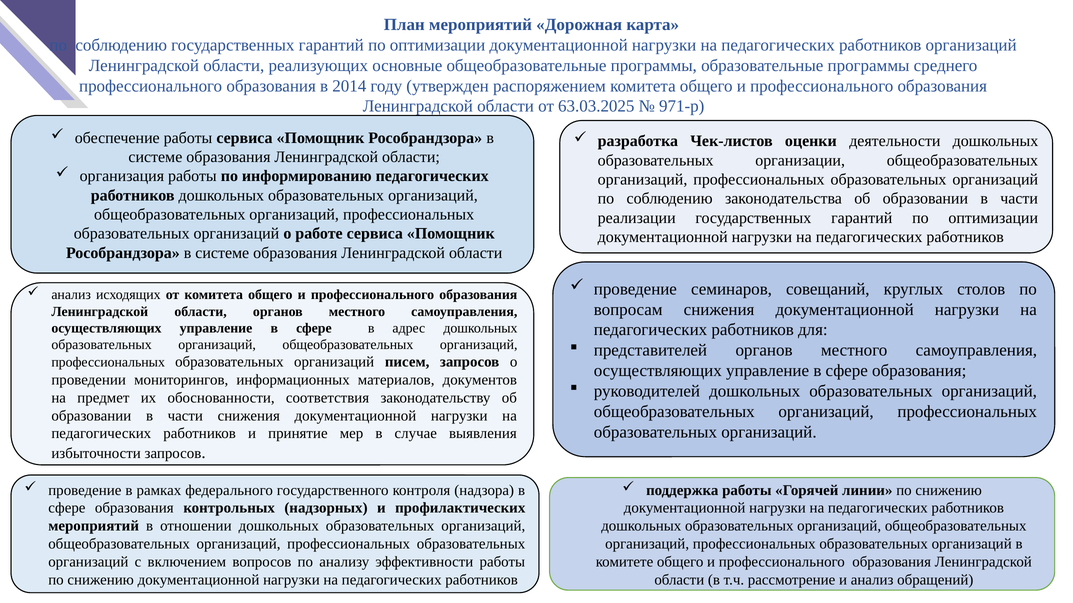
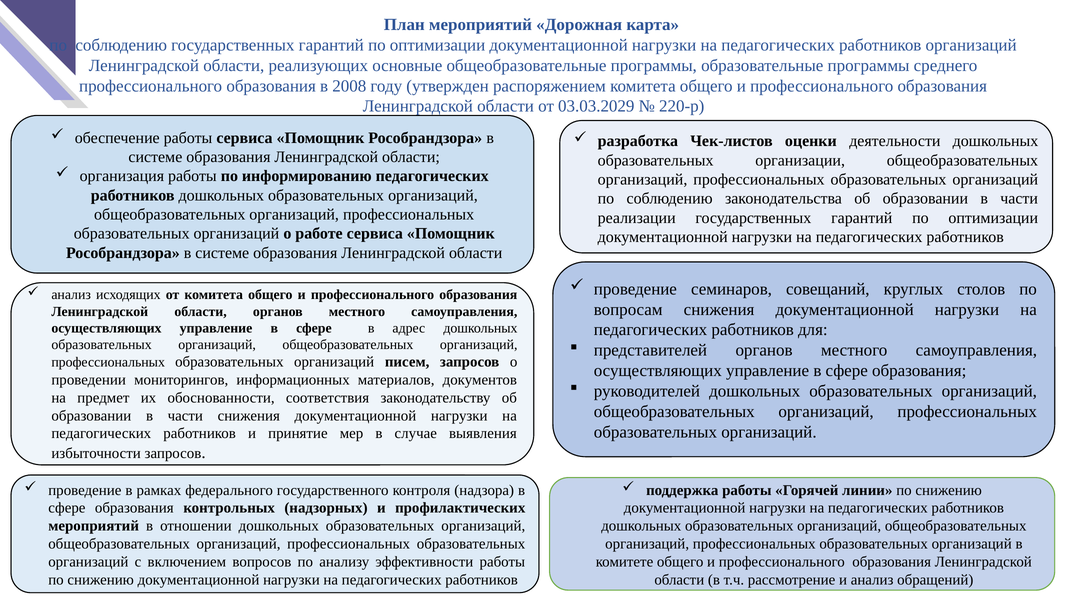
2014: 2014 -> 2008 (349, 86)
63.03.2025: 63.03.2025 -> 03.03.2029 (596, 106)
971-р: 971-р -> 220-р (682, 106)
